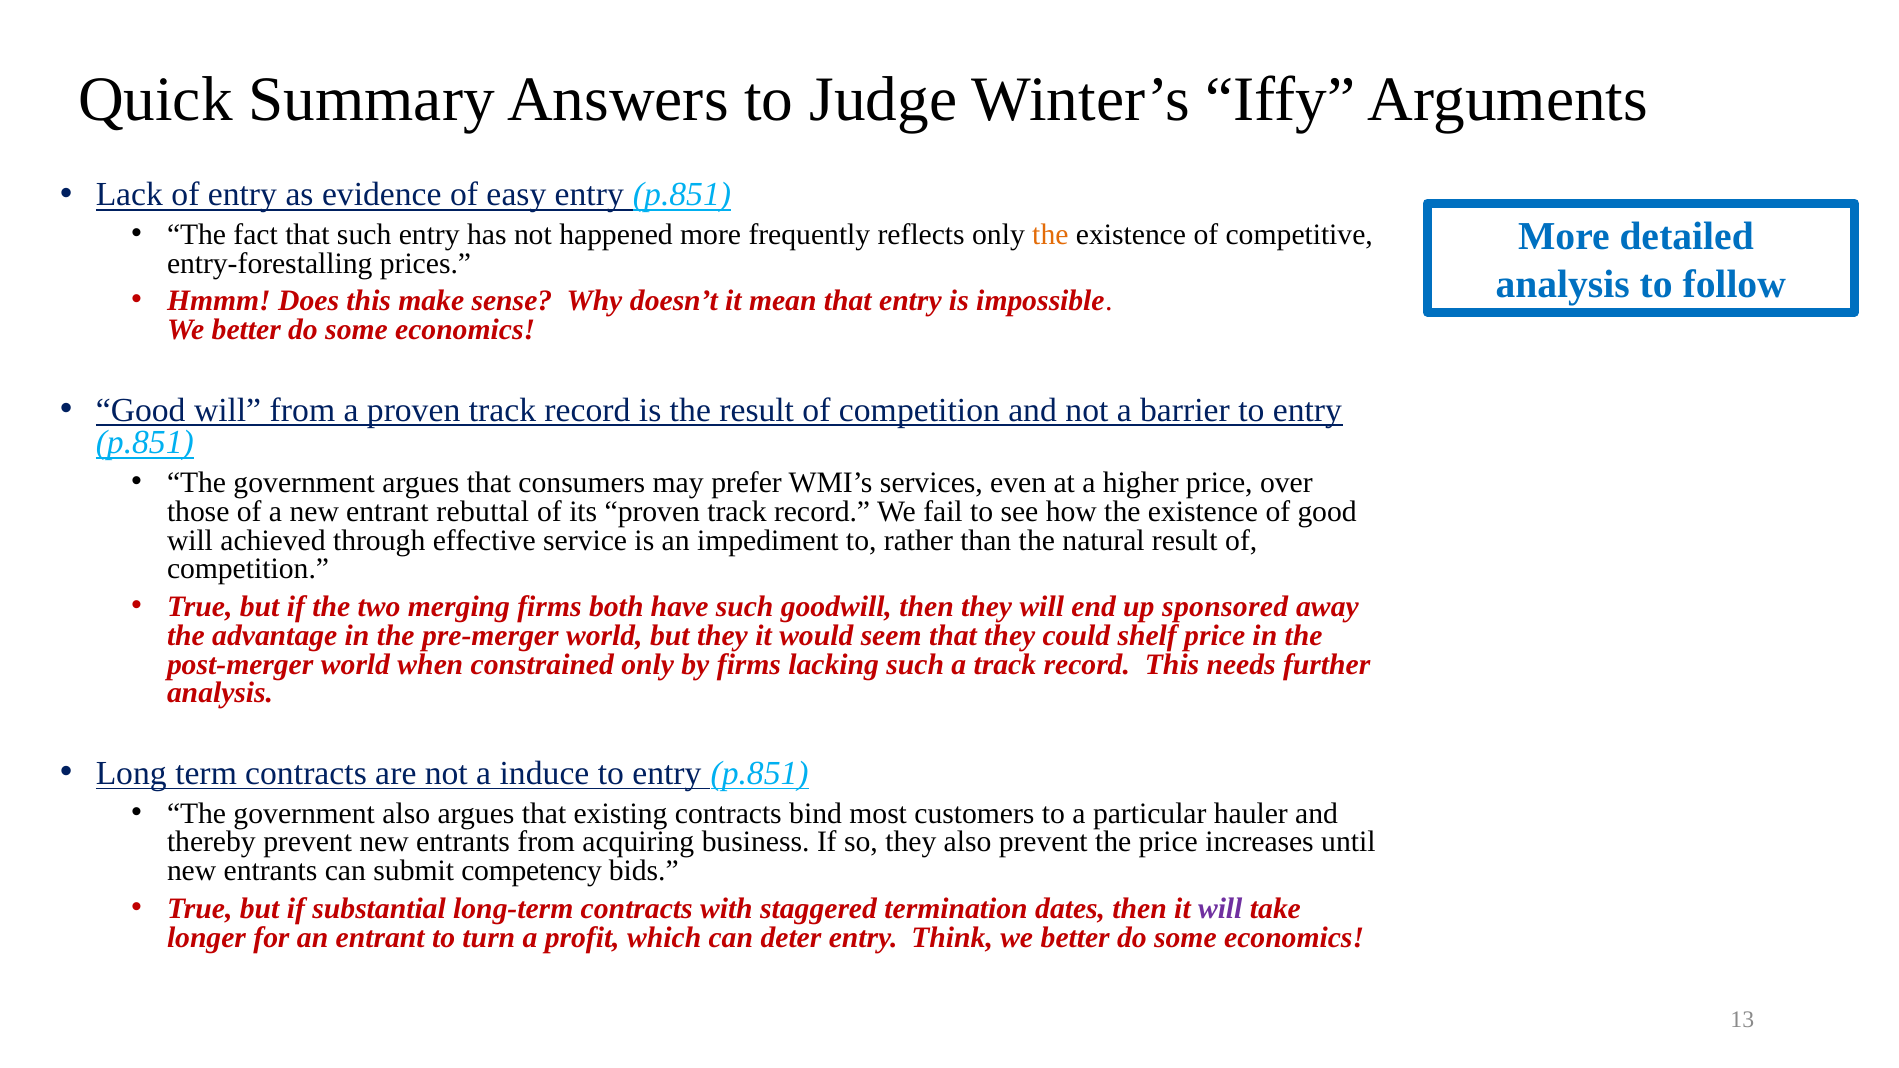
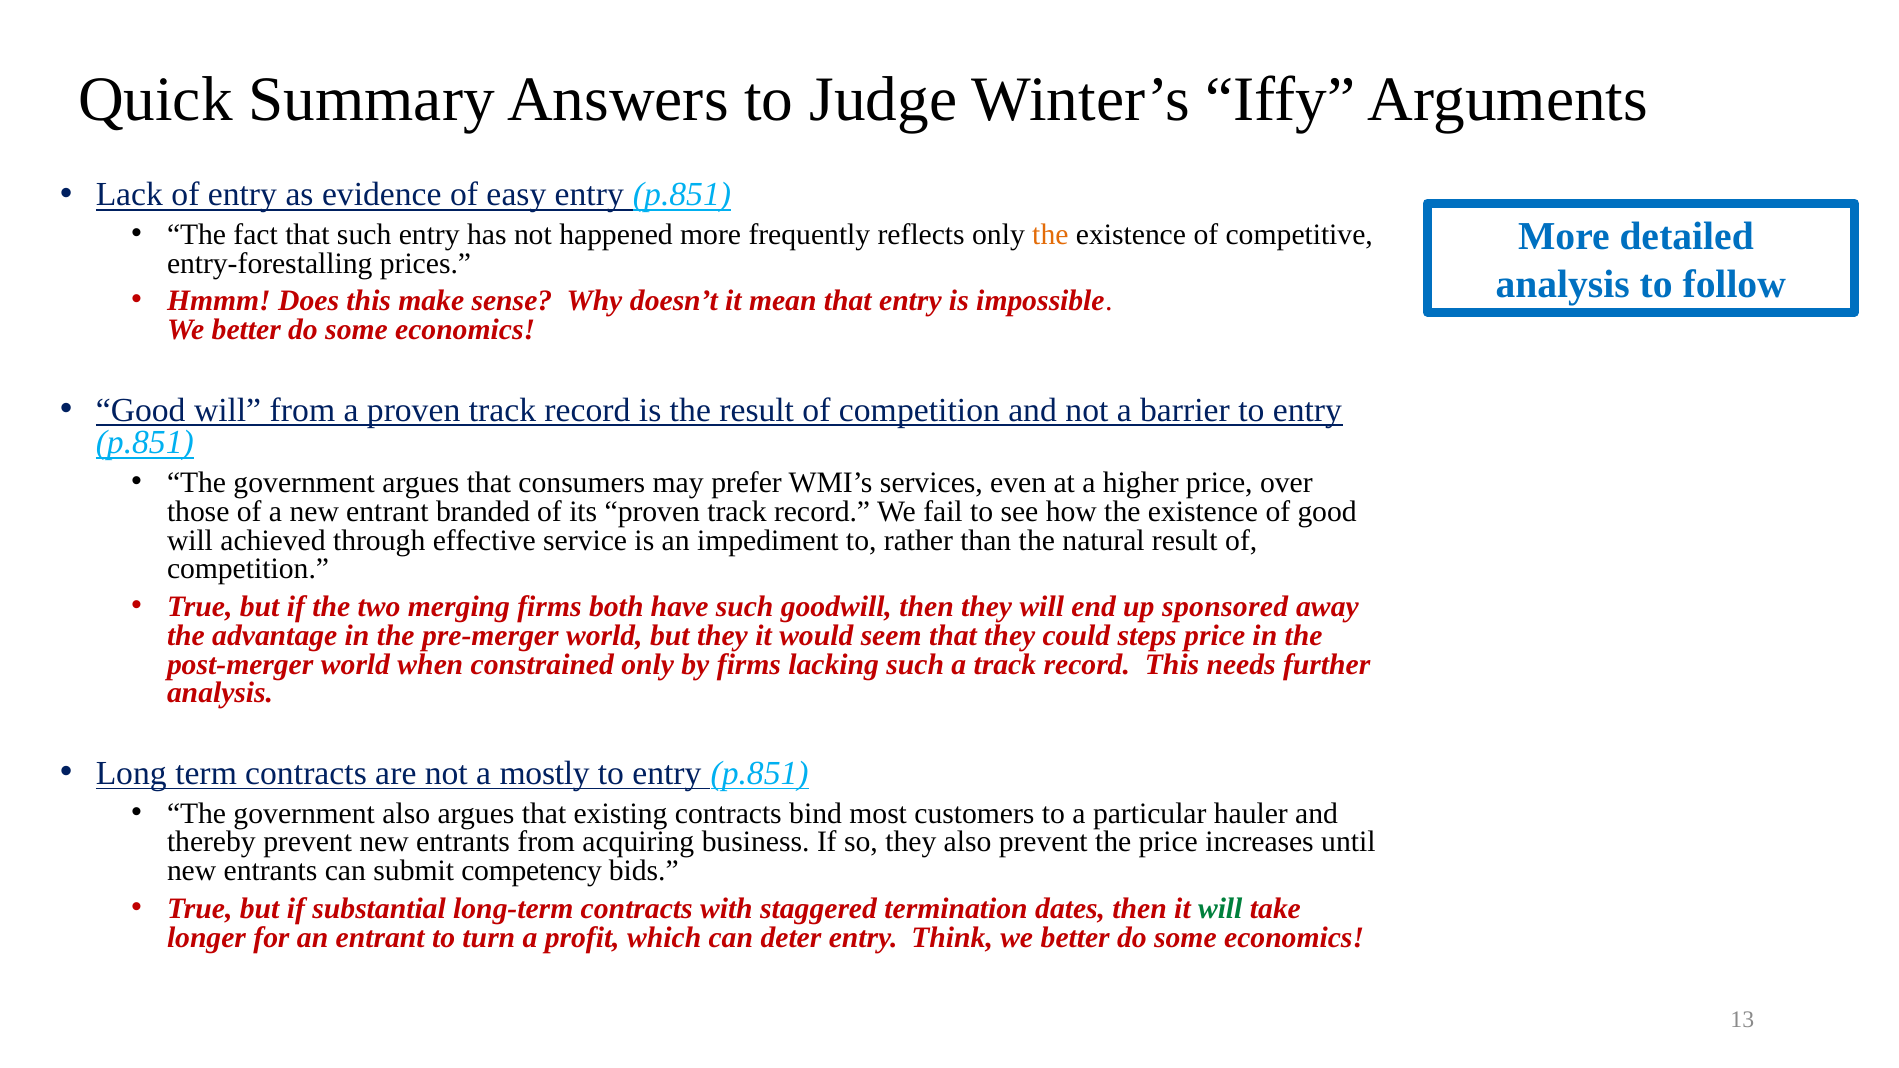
rebuttal: rebuttal -> branded (483, 512)
shelf: shelf -> steps (1147, 636)
induce: induce -> mostly (545, 774)
will colour: purple -> green (1220, 909)
